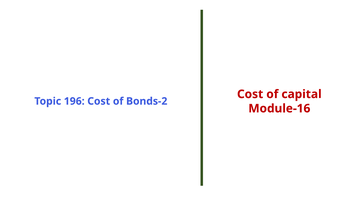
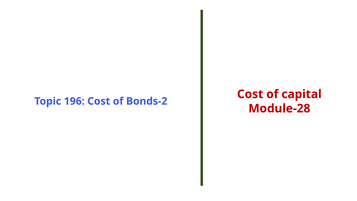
Module-16: Module-16 -> Module-28 (279, 108)
